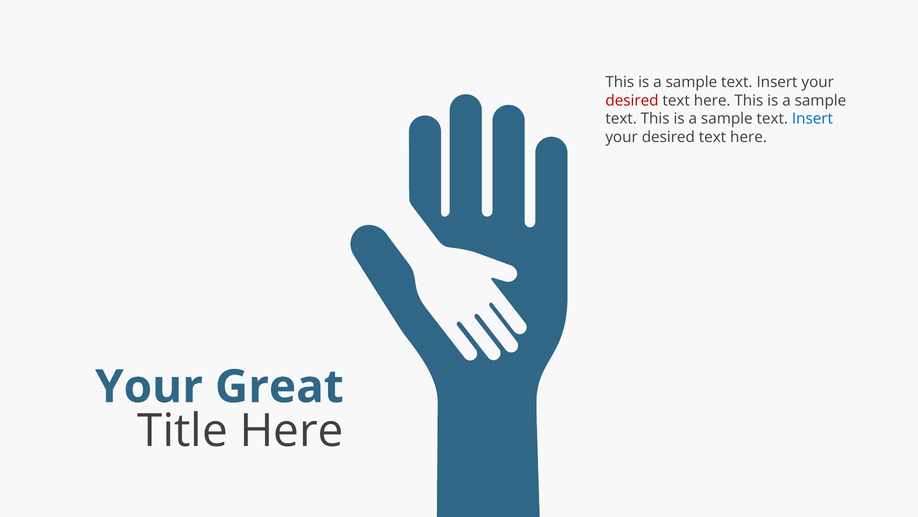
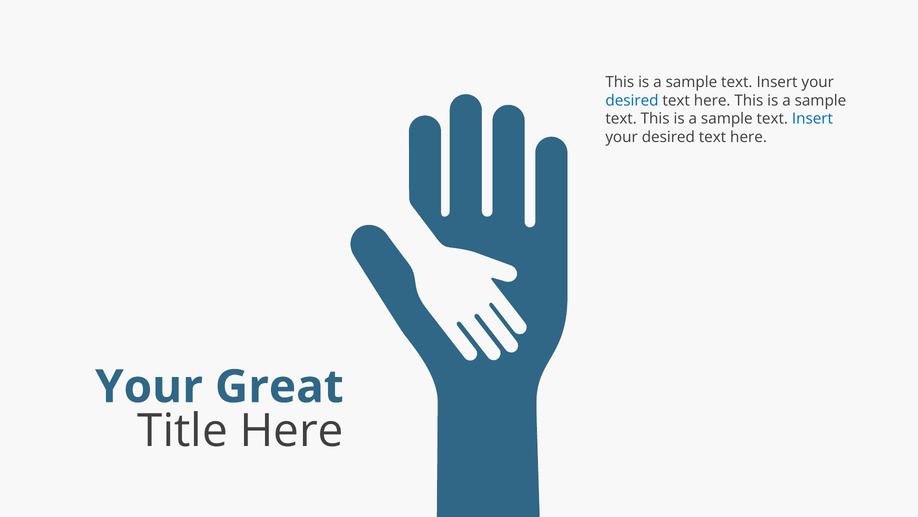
desired colour: red -> blue (632, 100)
